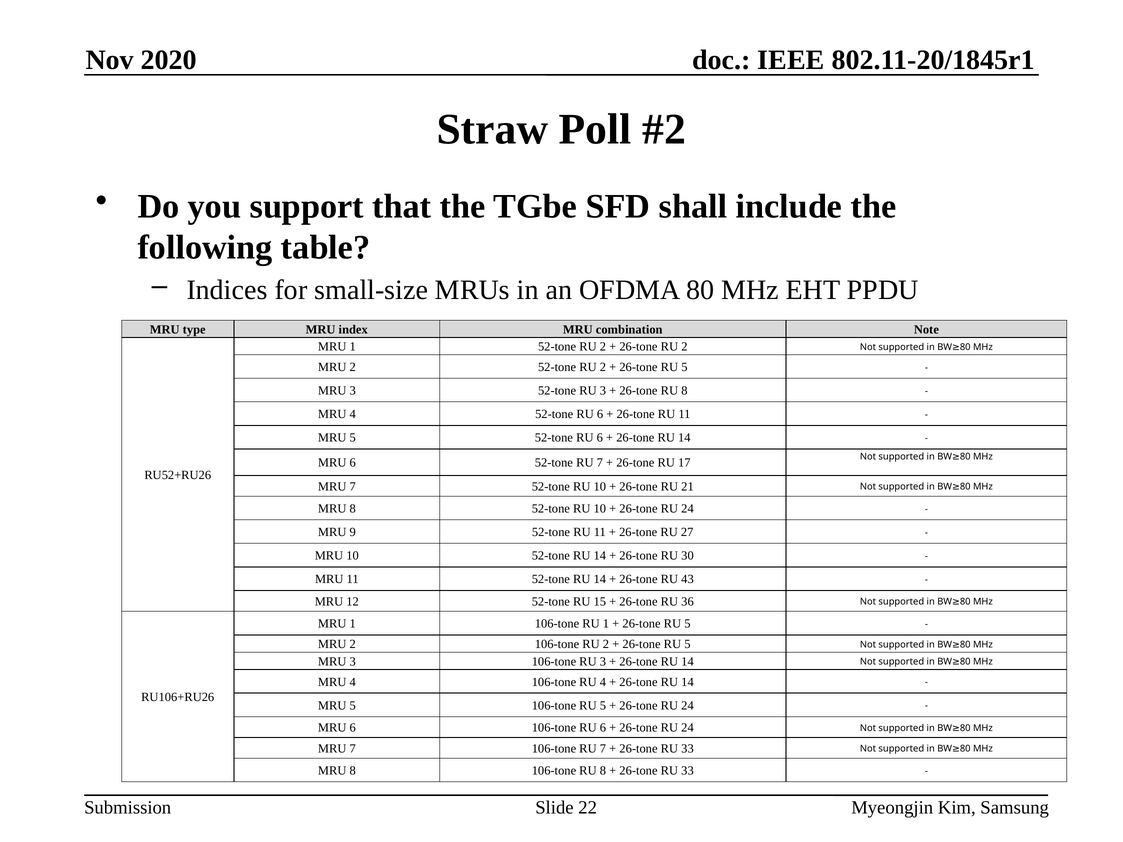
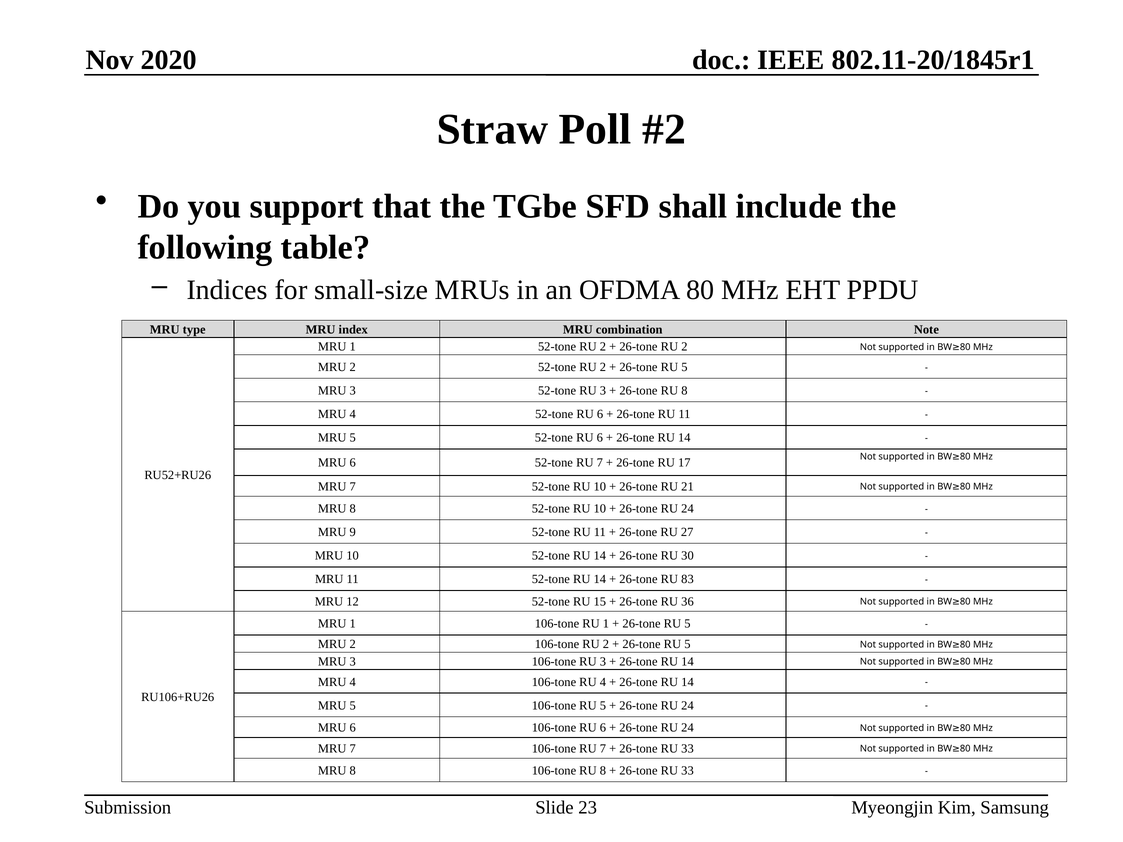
43: 43 -> 83 (687, 580)
22: 22 -> 23 (588, 808)
